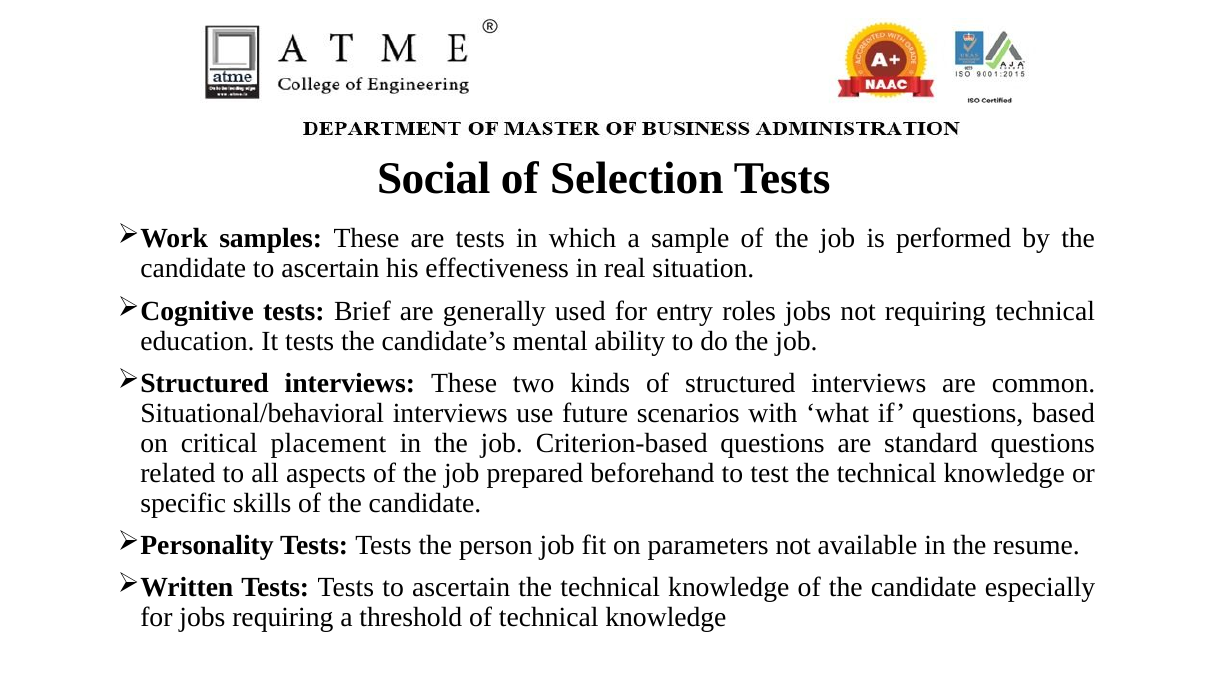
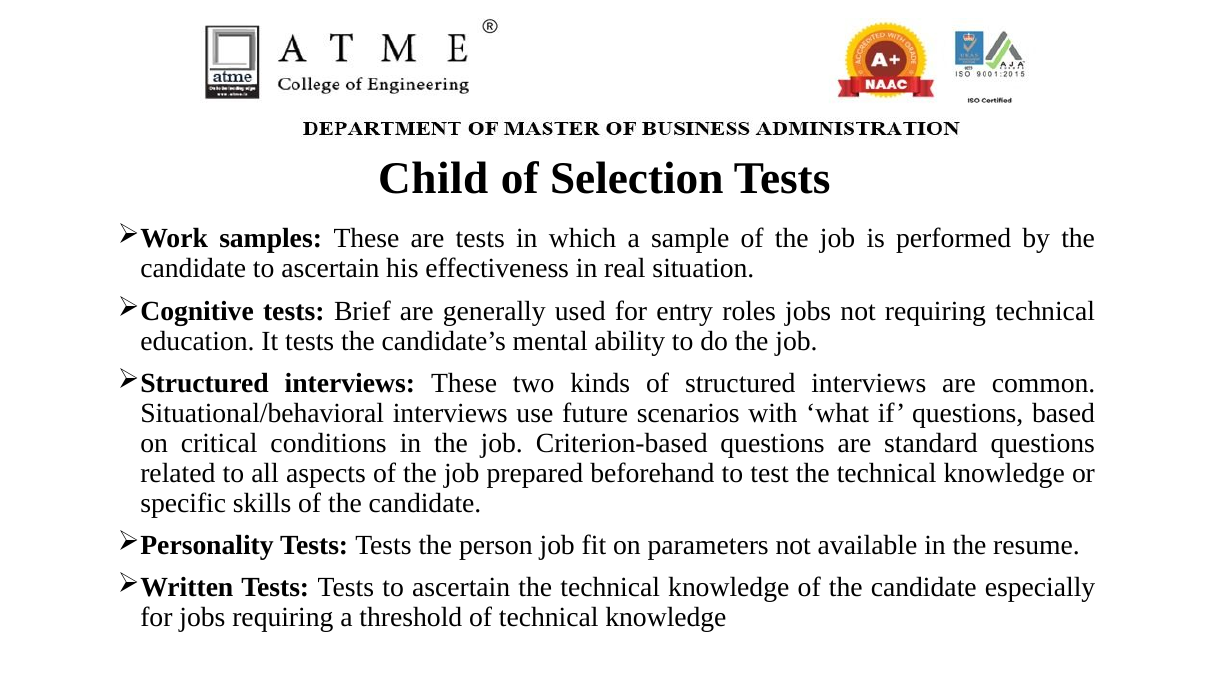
Social: Social -> Child (433, 179)
placement: placement -> conditions (329, 443)
